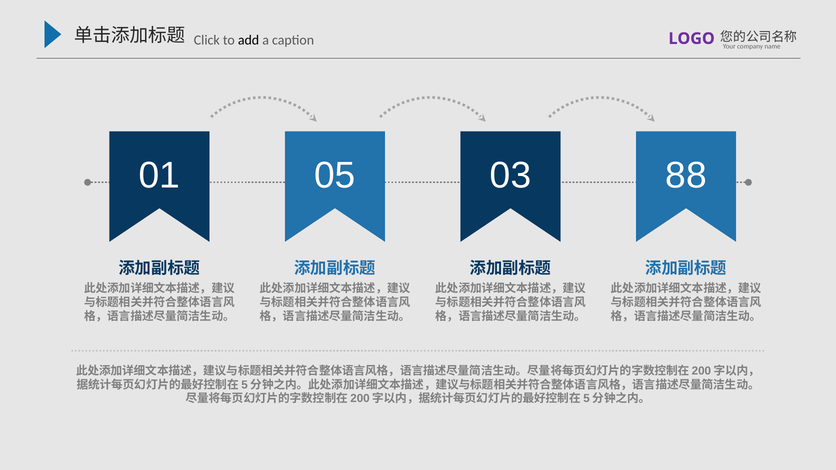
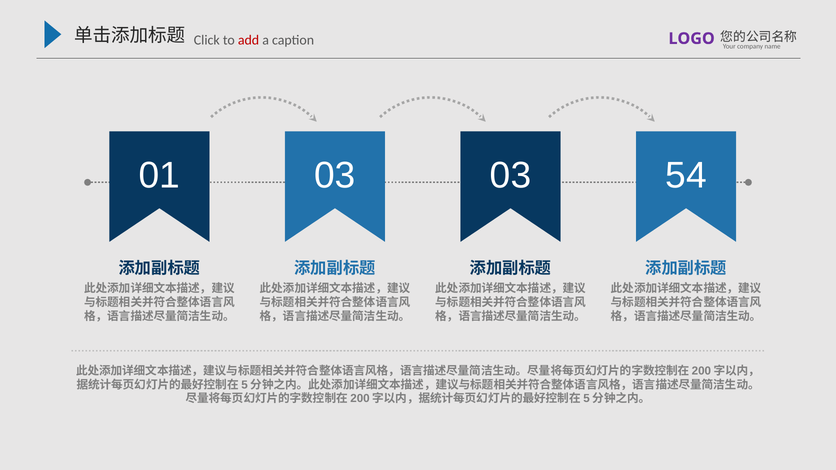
add colour: black -> red (249, 40)
01 05: 05 -> 03 (335, 175)
88: 88 -> 54 (686, 175)
